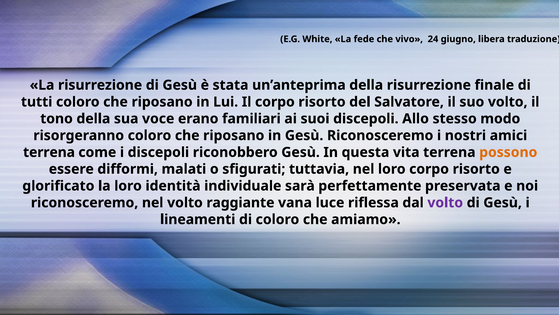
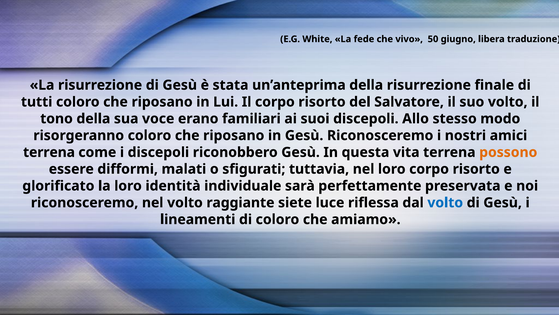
24: 24 -> 50 (433, 39)
vana: vana -> siete (295, 202)
volto colour: purple -> blue (445, 202)
